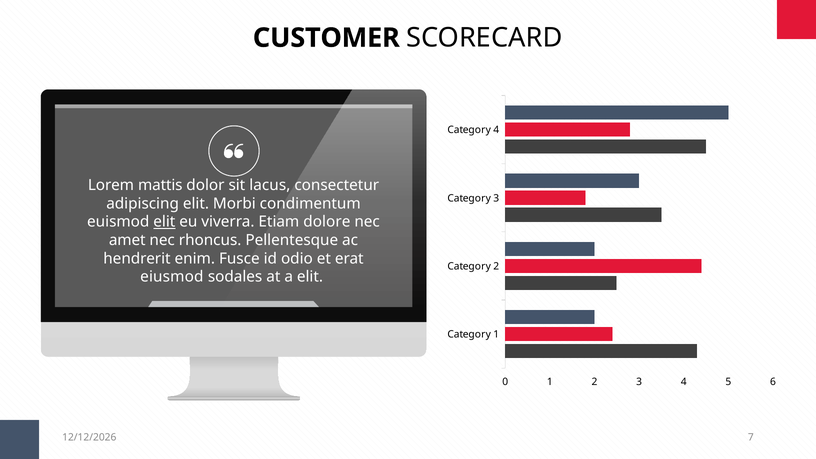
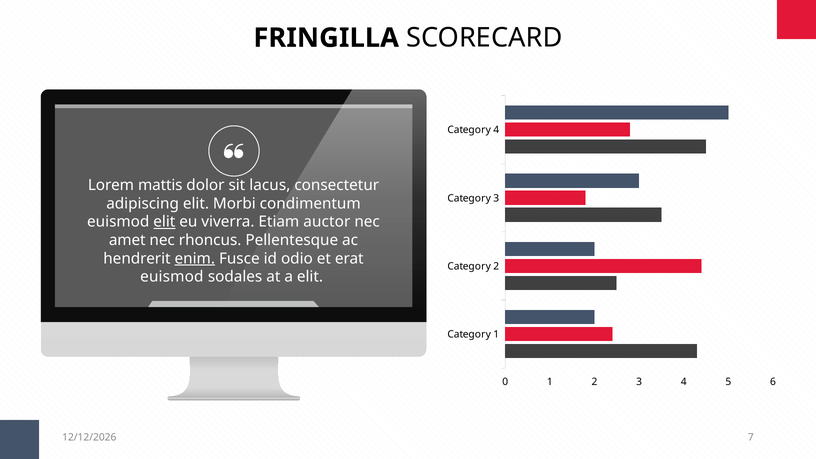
CUSTOMER: CUSTOMER -> FRINGILLA (326, 38)
dolore: dolore -> auctor (327, 222)
enim underline: none -> present (195, 259)
eiusmod: eiusmod -> euismod (172, 277)
